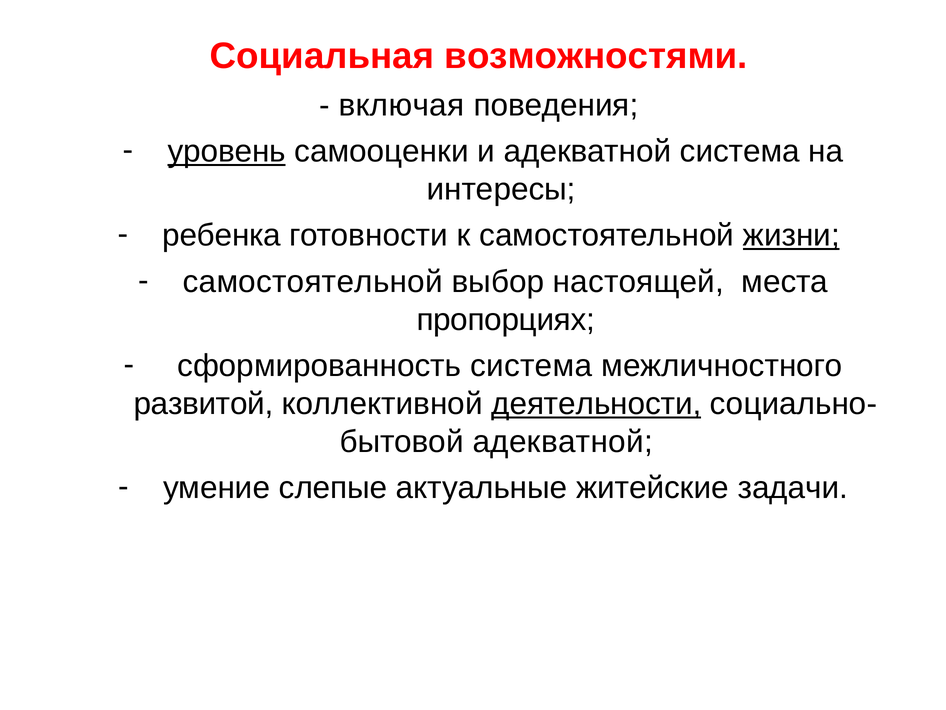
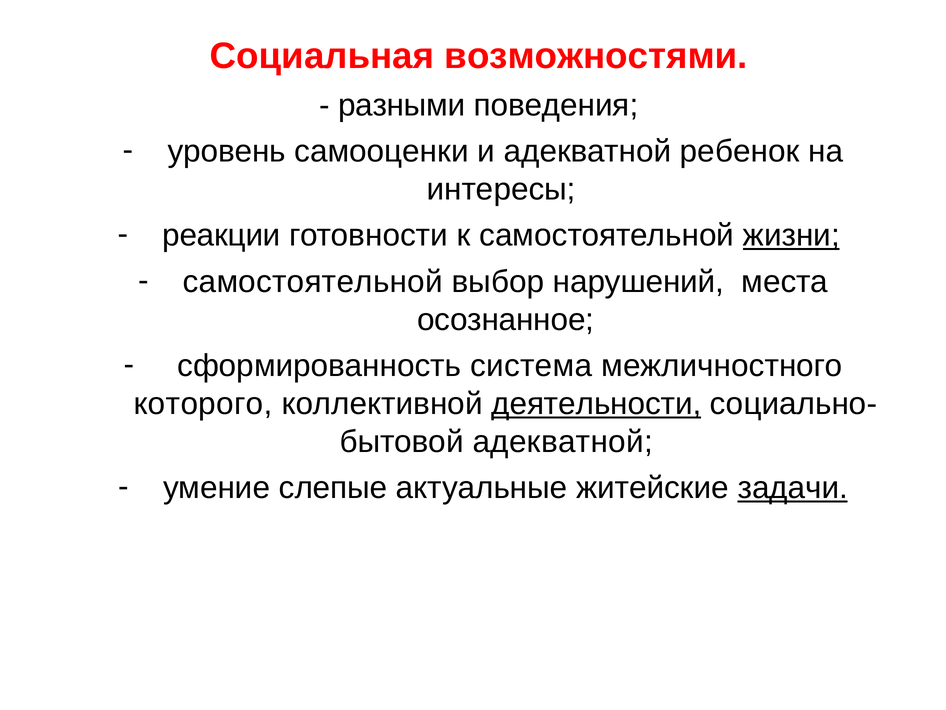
включая: включая -> разными (402, 105)
уровень underline: present -> none (227, 151)
адекватной система: система -> ребенок (740, 151)
ребенка: ребенка -> реакции (221, 235)
настоящей: настоящей -> нарушений (638, 282)
пропорциях: пропорциях -> осознанное (506, 319)
развитой: развитой -> которого (203, 404)
задачи underline: none -> present (793, 488)
